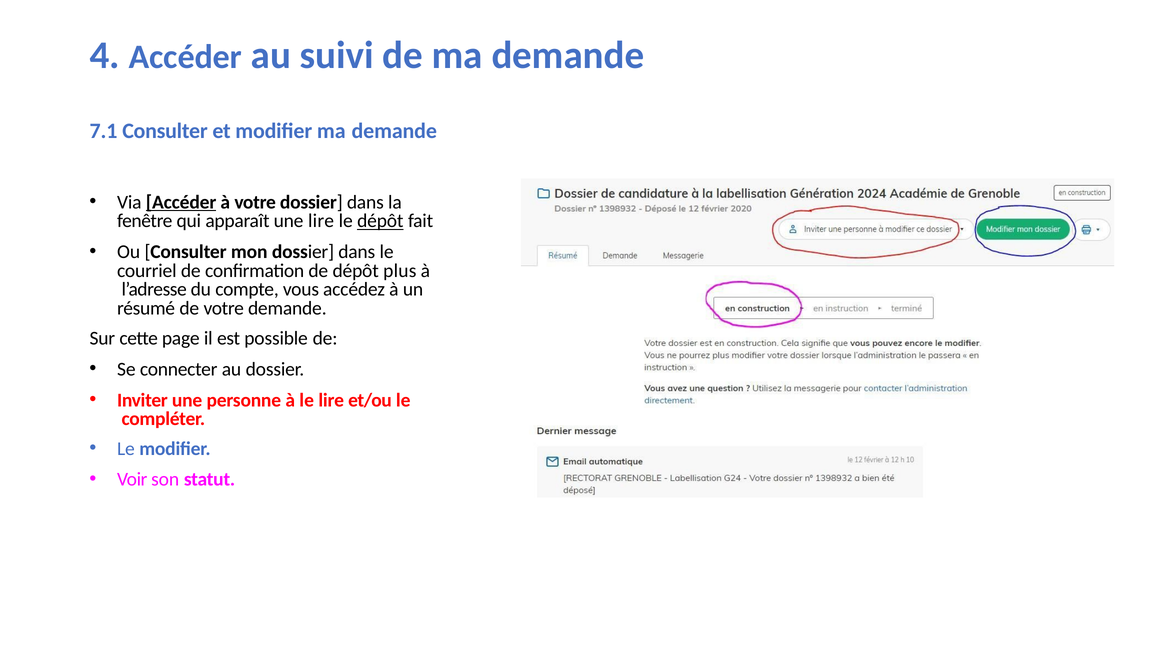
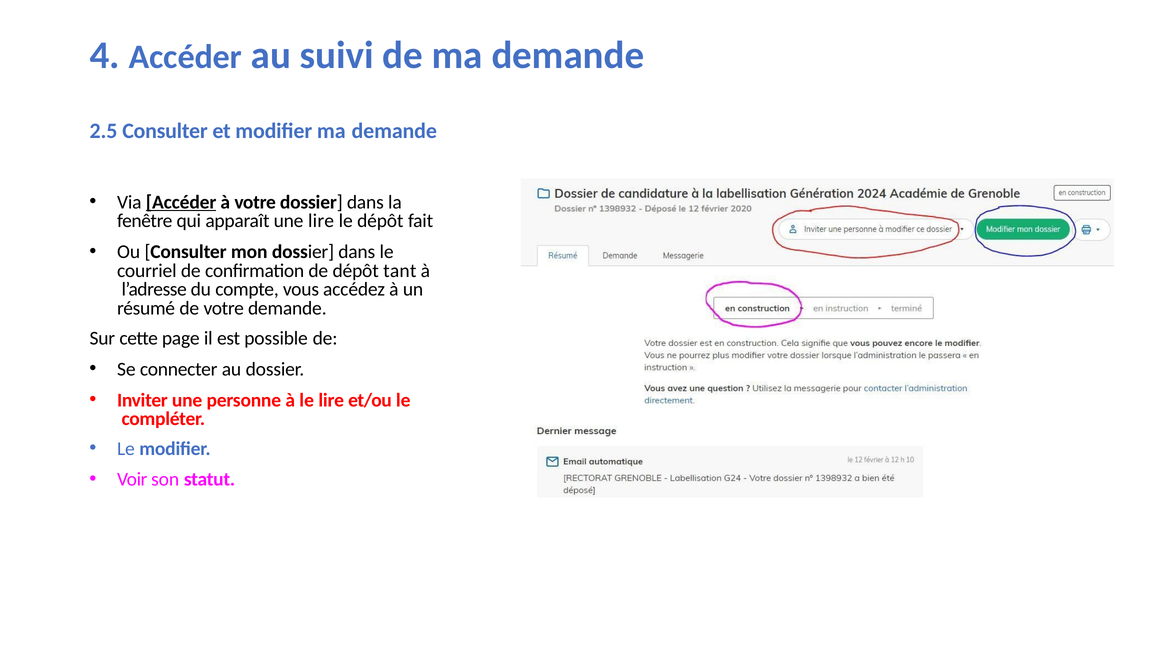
7.1: 7.1 -> 2.5 (104, 131)
dépôt underline: present -> none (380, 221)
plus: plus -> tant (400, 271)
